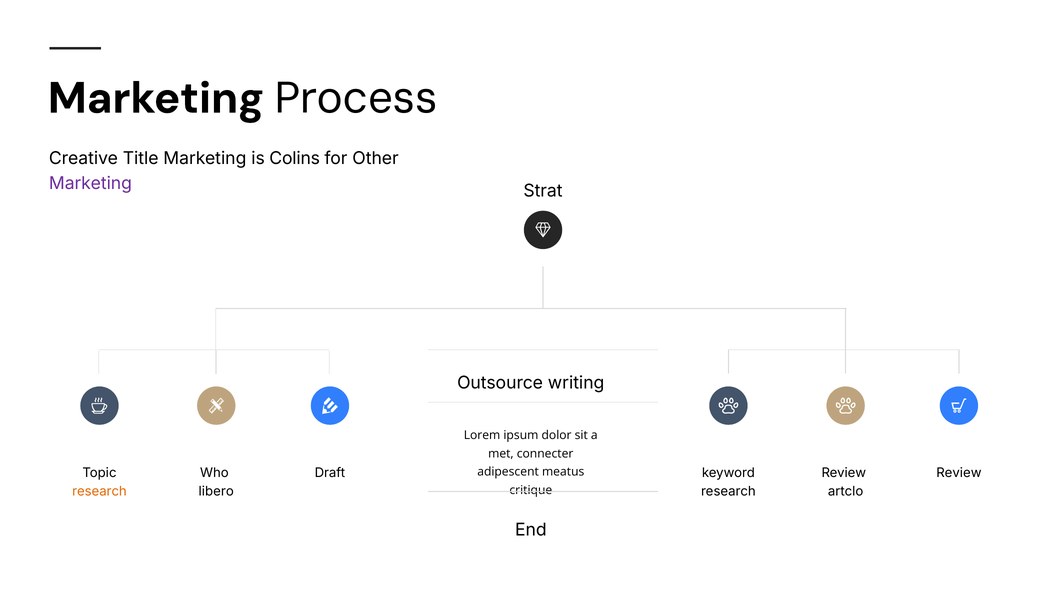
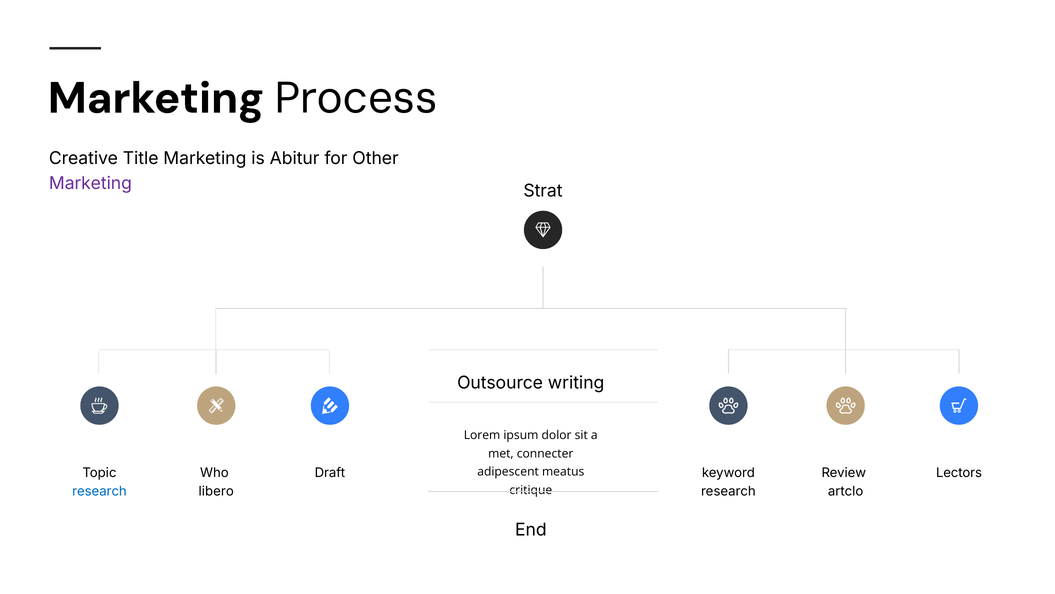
Colins: Colins -> Abitur (295, 158)
Review: Review -> Lectors (959, 473)
research colour: orange -> blue (99, 491)
